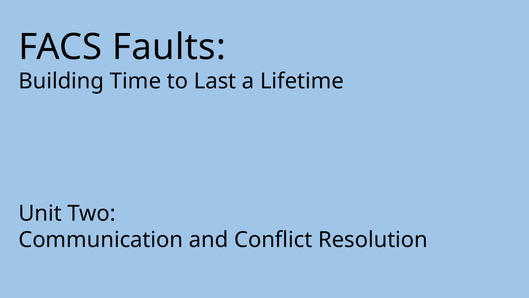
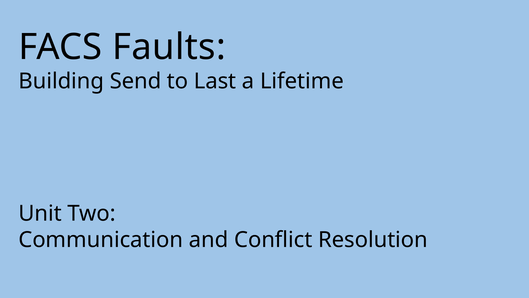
Time: Time -> Send (136, 81)
